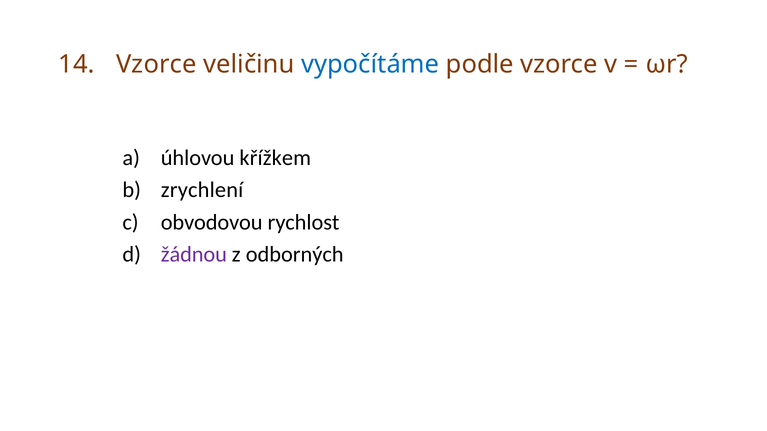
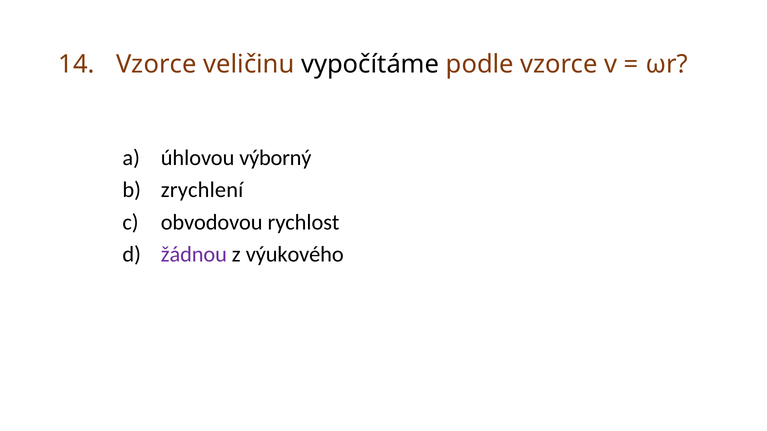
vypočítáme colour: blue -> black (370, 64)
křížkem: křížkem -> výborný (275, 158)
odborných: odborných -> výukového (295, 255)
